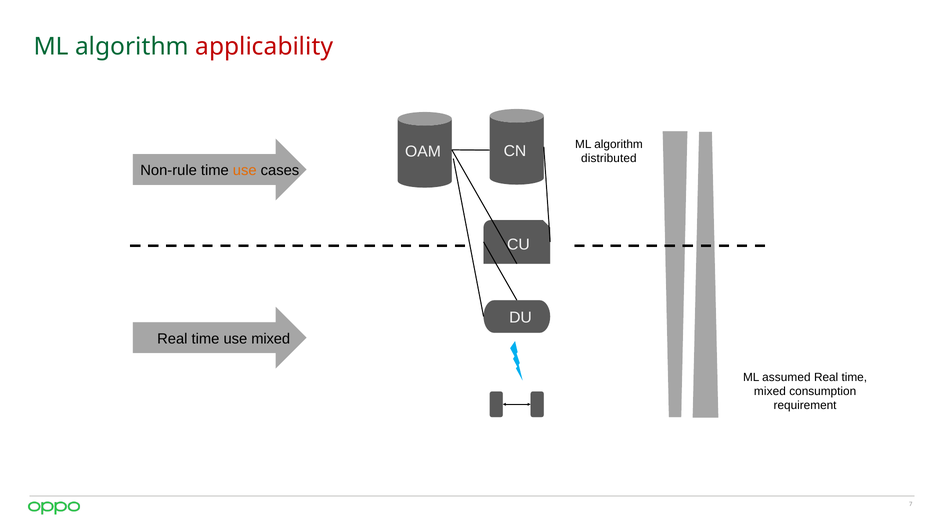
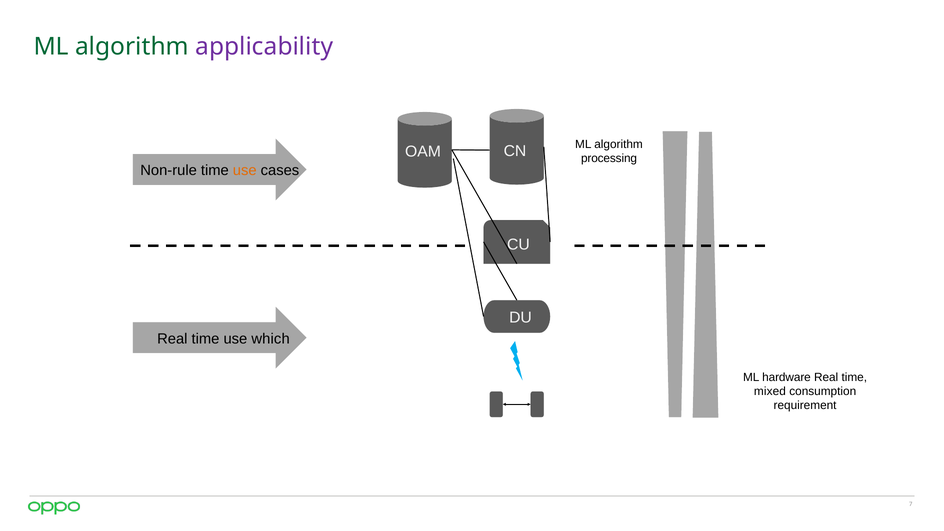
applicability colour: red -> purple (264, 47)
distributed: distributed -> processing (609, 159)
use mixed: mixed -> which (271, 339)
assumed: assumed -> hardware (786, 377)
